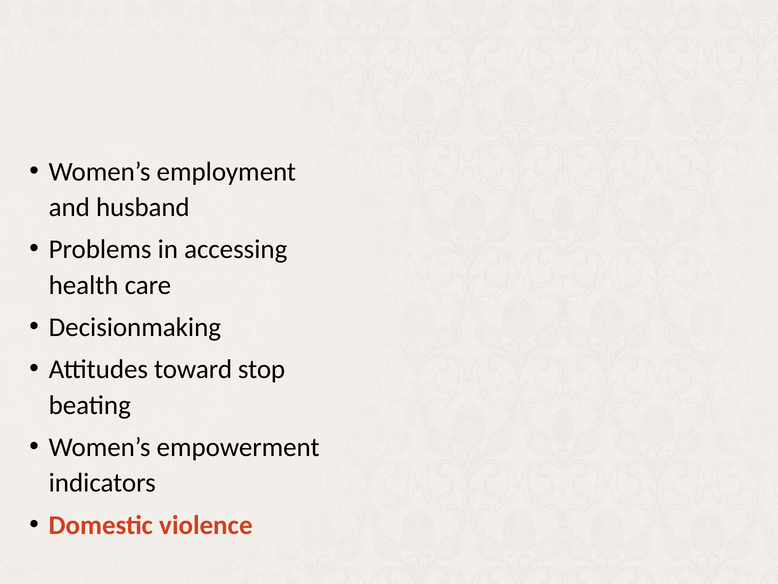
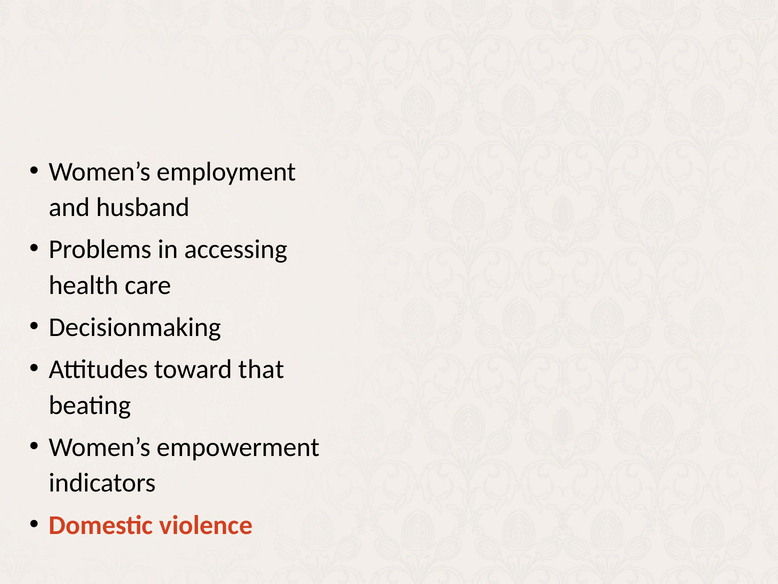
stop: stop -> that (261, 369)
